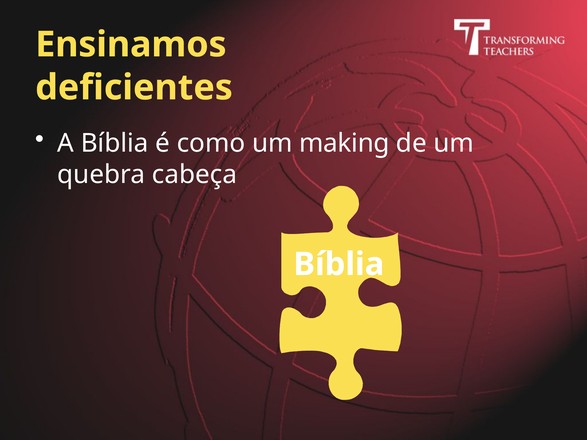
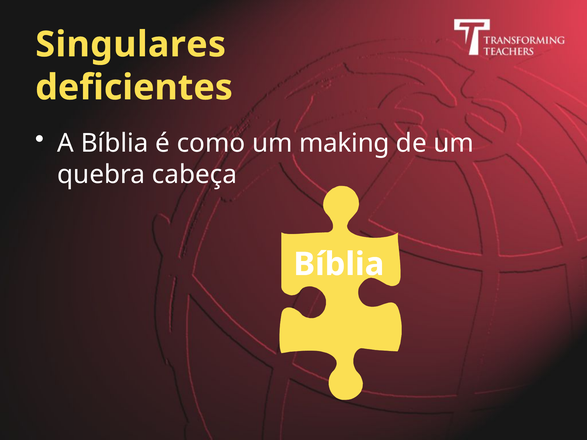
Ensinamos: Ensinamos -> Singulares (131, 45)
